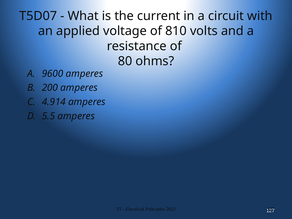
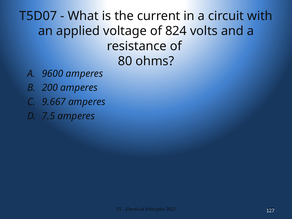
810: 810 -> 824 (176, 31)
4.914: 4.914 -> 9.667 (54, 102)
5.5: 5.5 -> 7.5 (48, 116)
